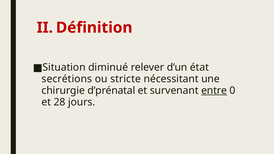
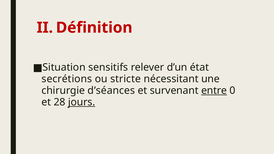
diminué: diminué -> sensitifs (108, 67)
d’prénatal: d’prénatal -> d’séances (111, 91)
jours underline: none -> present (82, 102)
